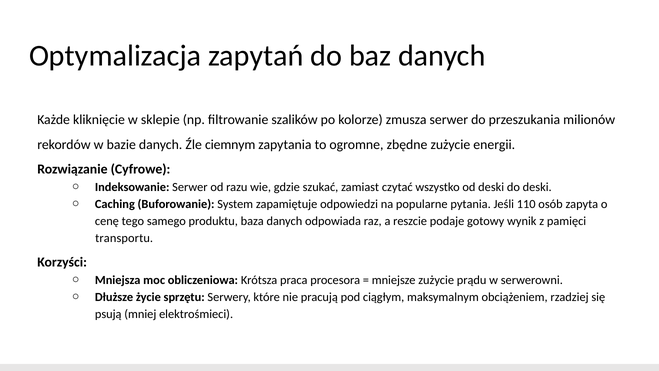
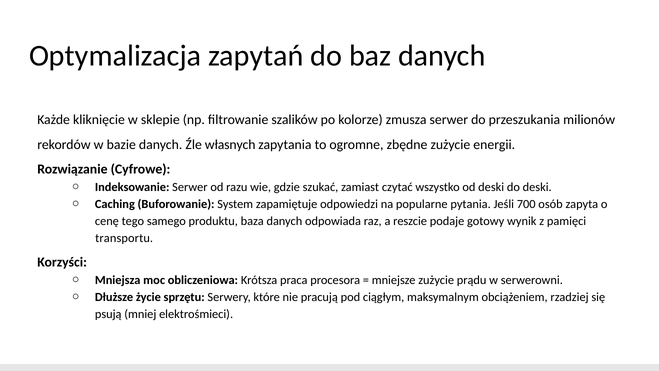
ciemnym: ciemnym -> własnych (230, 144)
110: 110 -> 700 (526, 204)
